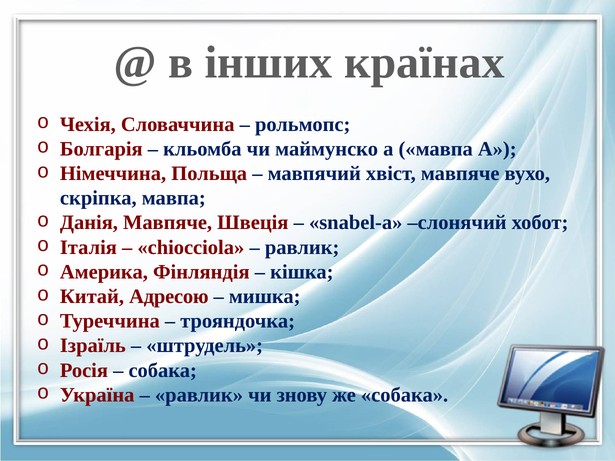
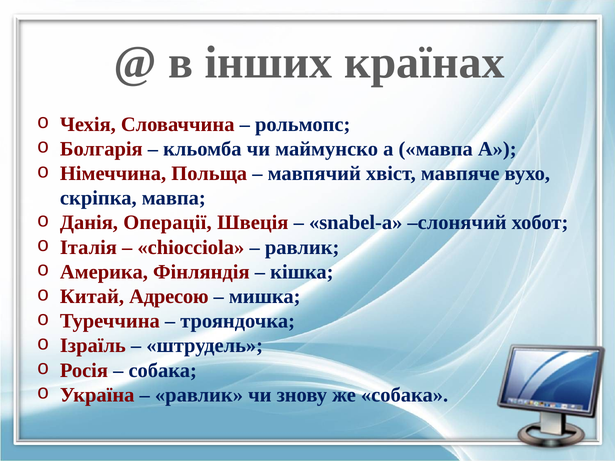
Данія Мавпяче: Мавпяче -> Операції (167, 223)
